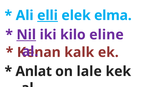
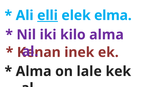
Nil underline: present -> none (26, 34)
kilo eline: eline -> alma (107, 34)
kalk: kalk -> inek (79, 52)
Anlat: Anlat -> Alma (34, 71)
